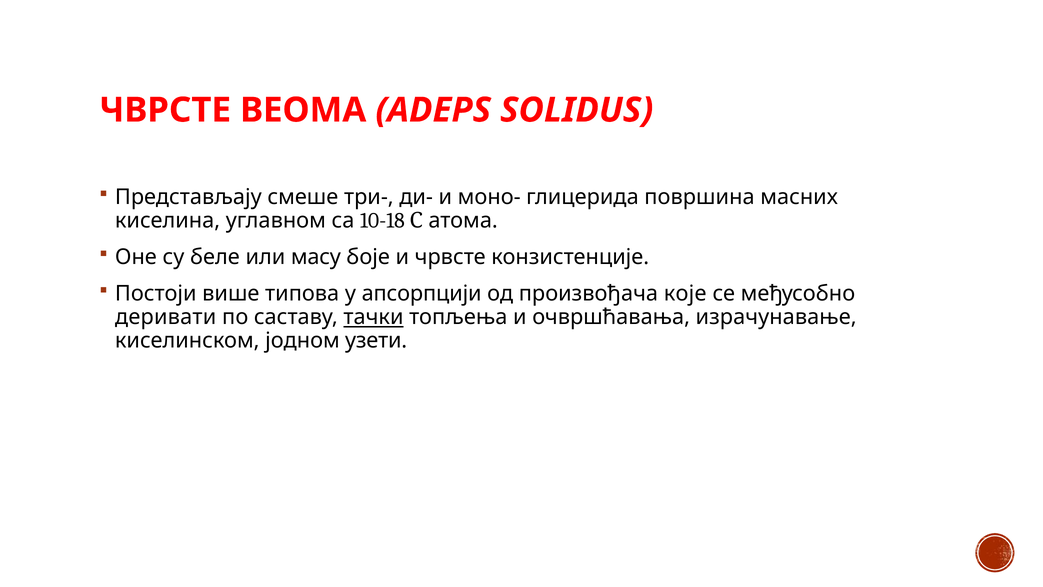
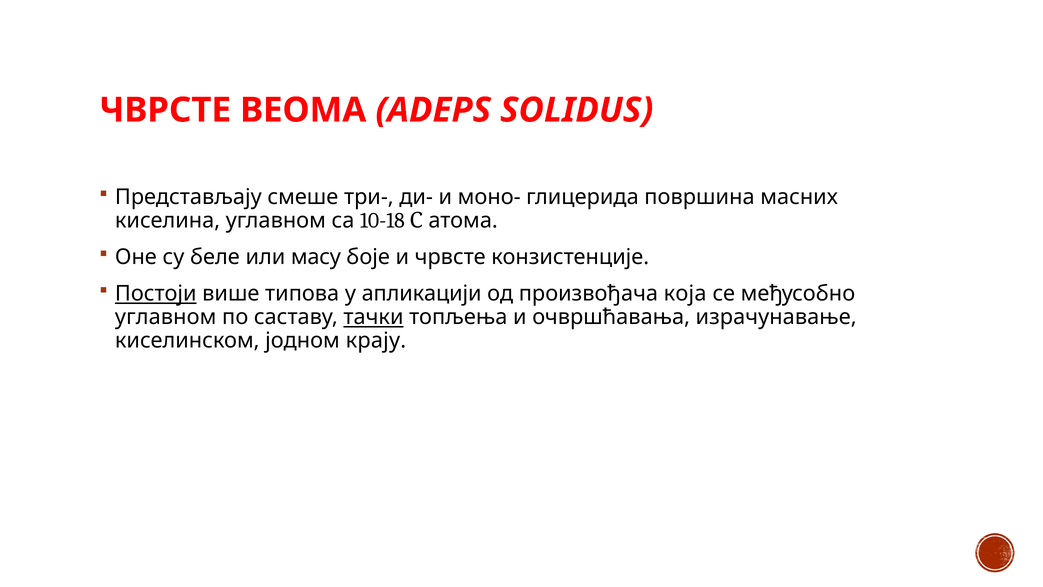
Постоји underline: none -> present (156, 294)
апсорпцији: апсорпцији -> апликацији (422, 294)
које: које -> која (685, 294)
деривати: деривати -> углавном (166, 317)
узети: узети -> крају (376, 341)
